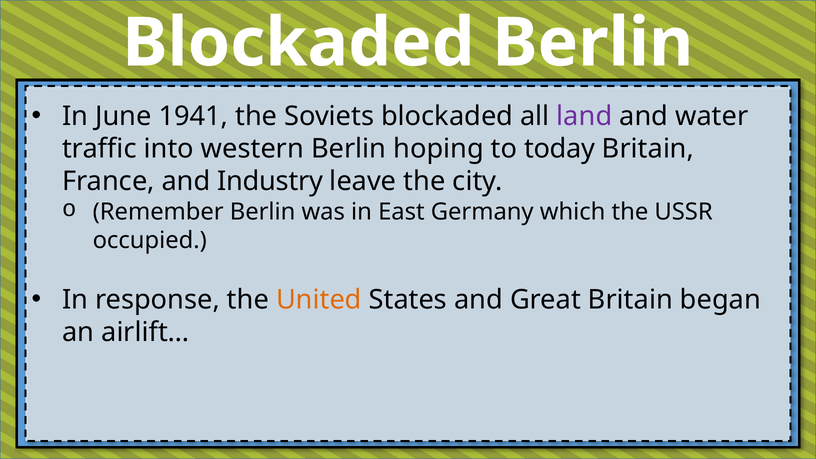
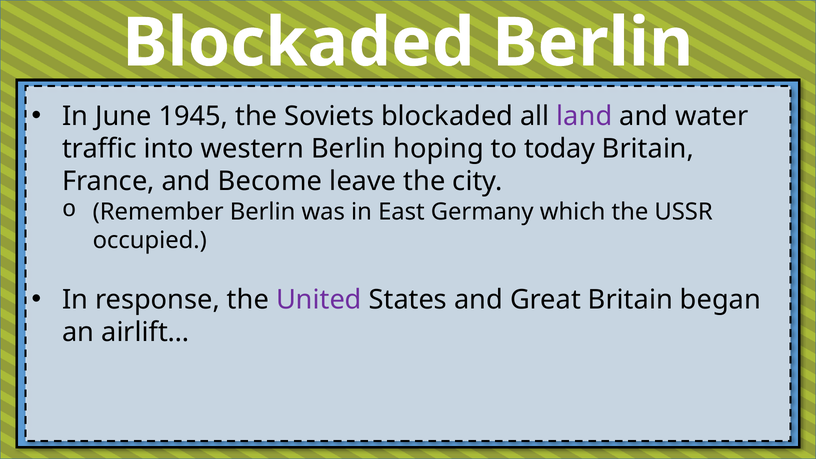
1941: 1941 -> 1945 (193, 116)
Industry: Industry -> Become (270, 181)
United colour: orange -> purple (319, 300)
